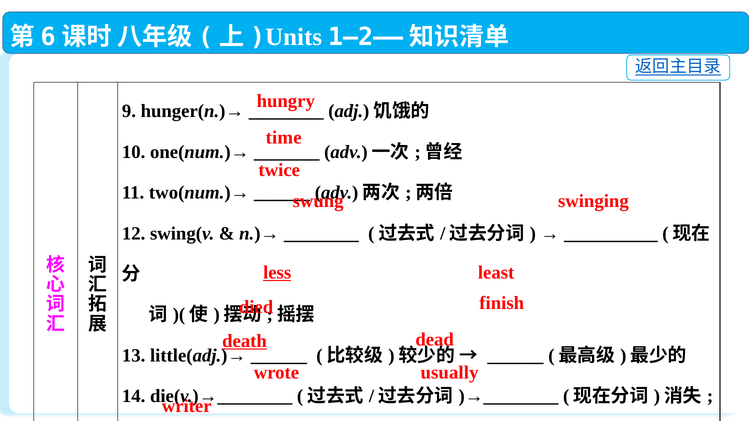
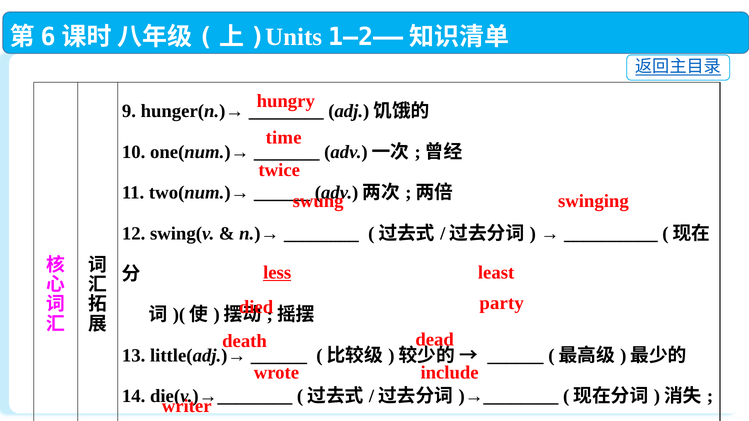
finish: finish -> party (502, 303)
death underline: present -> none (245, 341)
usually: usually -> include (450, 373)
